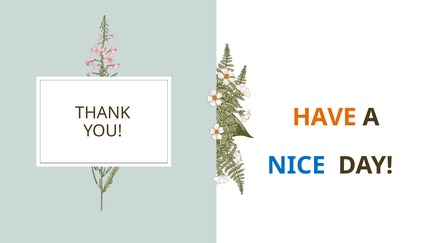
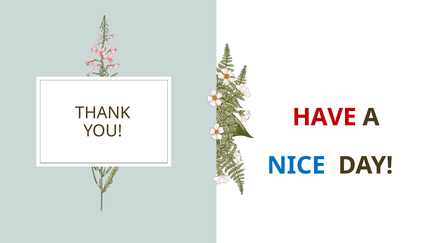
HAVE colour: orange -> red (324, 118)
